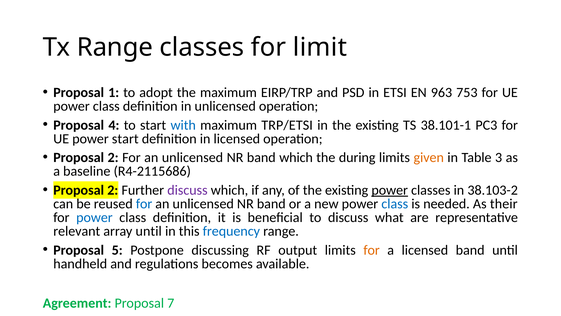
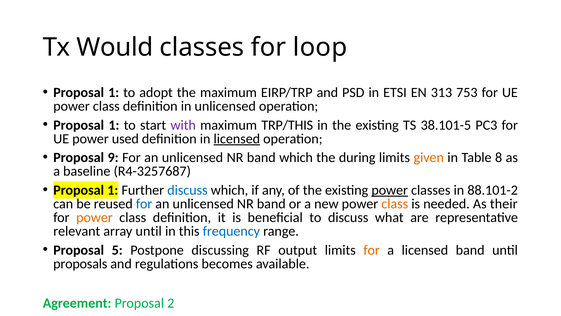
Tx Range: Range -> Would (115, 47)
limit: limit -> loop (320, 47)
963: 963 -> 313 (441, 92)
4: 4 -> 1 (114, 125)
with colour: blue -> purple (183, 125)
TRP/ETSI: TRP/ETSI -> TRP/THIS (287, 125)
38.101-1: 38.101-1 -> 38.101-5 (446, 125)
power start: start -> used (125, 139)
licensed underline: none -> present (237, 139)
2: 2 -> 9 (113, 157)
3: 3 -> 8 (499, 157)
R4-2115686: R4-2115686 -> R4-3257687 (152, 171)
2: 2 -> 1 (113, 190)
discuss colour: purple -> blue (187, 190)
38.103-2: 38.103-2 -> 88.101-2 (493, 190)
class colour: blue -> orange (395, 204)
power colour: blue -> orange (94, 217)
handheld: handheld -> proposals (80, 263)
7: 7 -> 2 (171, 303)
